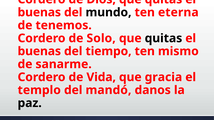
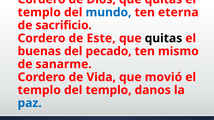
buenas: buenas -> templo (39, 12)
mundo colour: black -> blue (109, 12)
tenemos: tenemos -> sacrificio (64, 25)
Solo: Solo -> Este (101, 38)
tiempo: tiempo -> pecado (109, 51)
gracia: gracia -> movió (163, 77)
del mandó: mandó -> templo (109, 90)
paz colour: black -> blue (30, 103)
